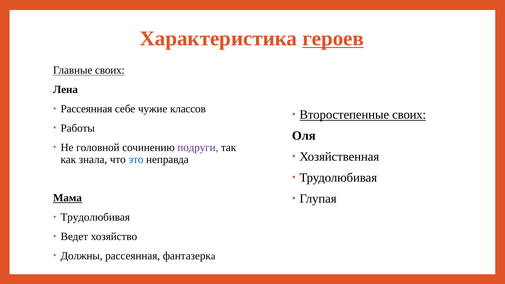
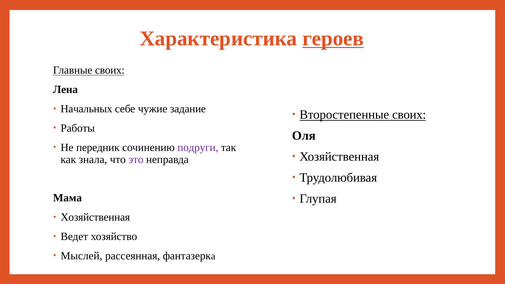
Рассеянная: Рассеянная -> Начальных (86, 109)
классов: классов -> задание (188, 109)
головной: головной -> передник (98, 148)
это colour: blue -> purple (136, 159)
Мама underline: present -> none (67, 198)
Трудолюбивая: Трудолюбивая -> Хозяйственная (95, 217)
Должны: Должны -> Мыслей (81, 256)
